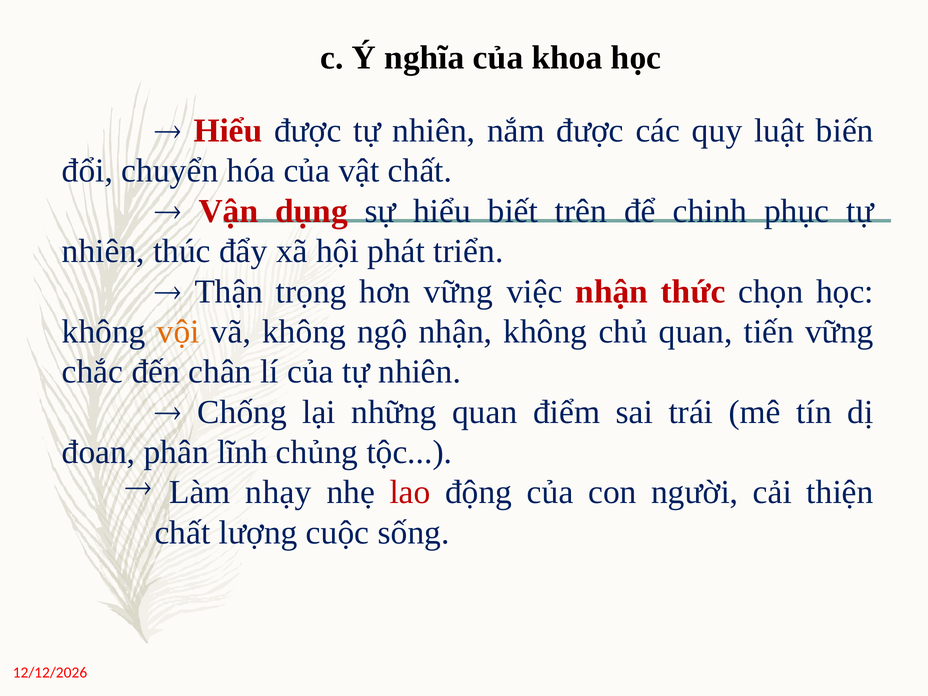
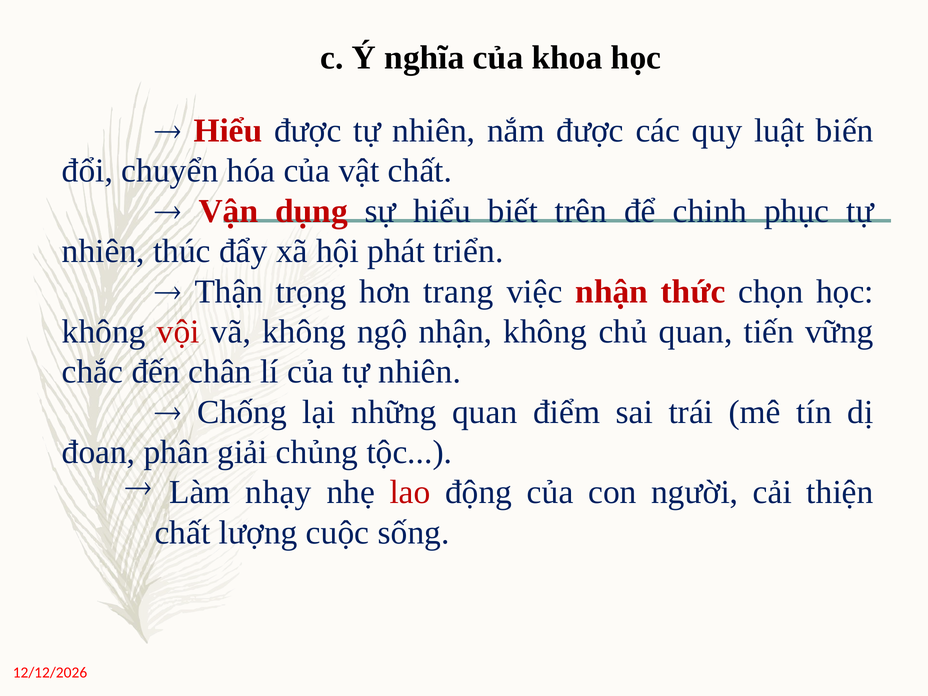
hơn vững: vững -> trang (458, 291)
vội colour: orange -> red (178, 332)
lĩnh: lĩnh -> giải (242, 452)
